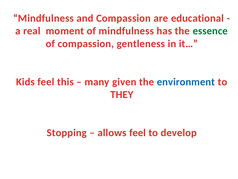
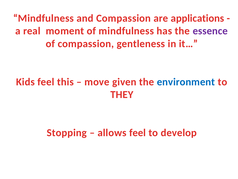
educational: educational -> applications (197, 18)
essence colour: green -> purple (210, 31)
many: many -> move (97, 82)
